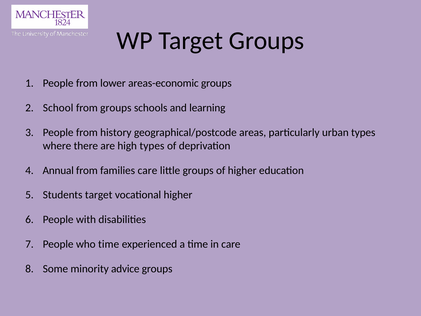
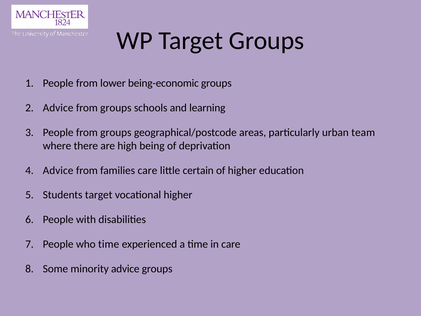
areas-economic: areas-economic -> being-economic (163, 83)
School: School -> Advice (58, 108)
People from history: history -> groups (116, 132)
urban types: types -> team (363, 132)
high types: types -> being (152, 146)
Annual: Annual -> Advice (58, 170)
little groups: groups -> certain (198, 170)
